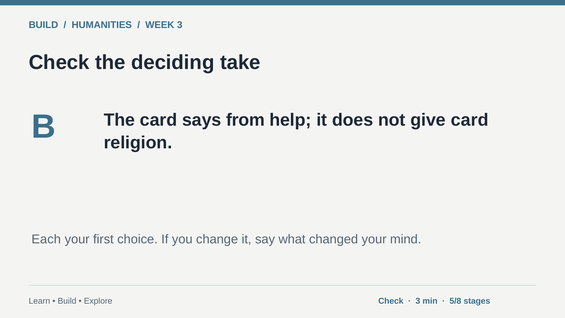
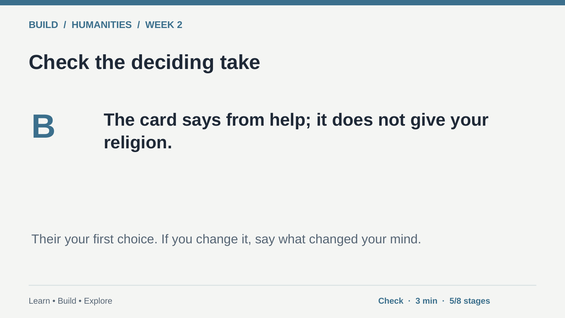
WEEK 3: 3 -> 2 (180, 25)
give card: card -> your (470, 120)
Each: Each -> Their (46, 239)
